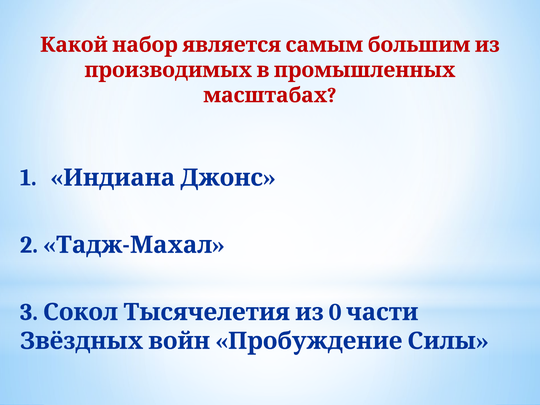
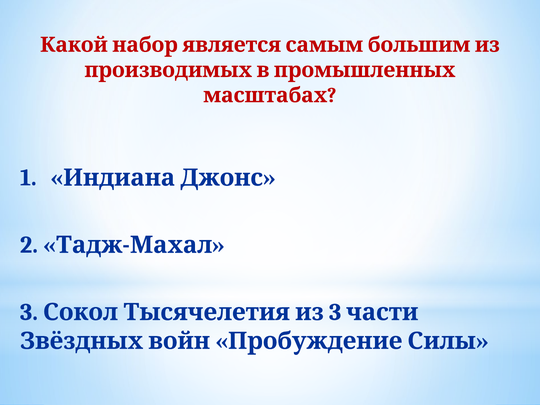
3 0: 0 -> 3 (335, 312)
